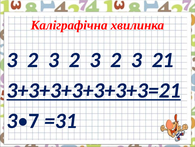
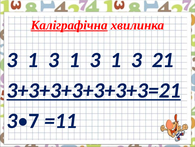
Каліграфічна underline: none -> present (69, 25)
2: 2 -> 1 (33, 60)
2: 2 -> 1 (74, 60)
2: 2 -> 1 (116, 60)
=31: =31 -> =11 (61, 120)
